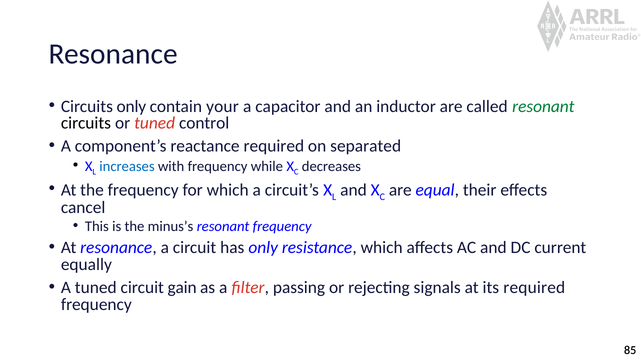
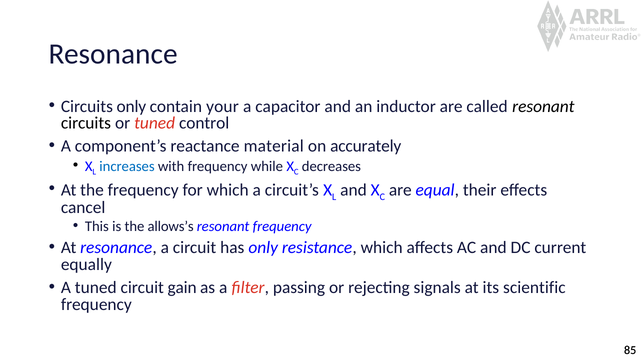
resonant colour: green -> black (543, 106)
reactance required: required -> material (274, 146)
separated: separated -> accurately (366, 146)
minus’s: minus’s -> allows’s (171, 226)
its required: required -> scientific (534, 287)
